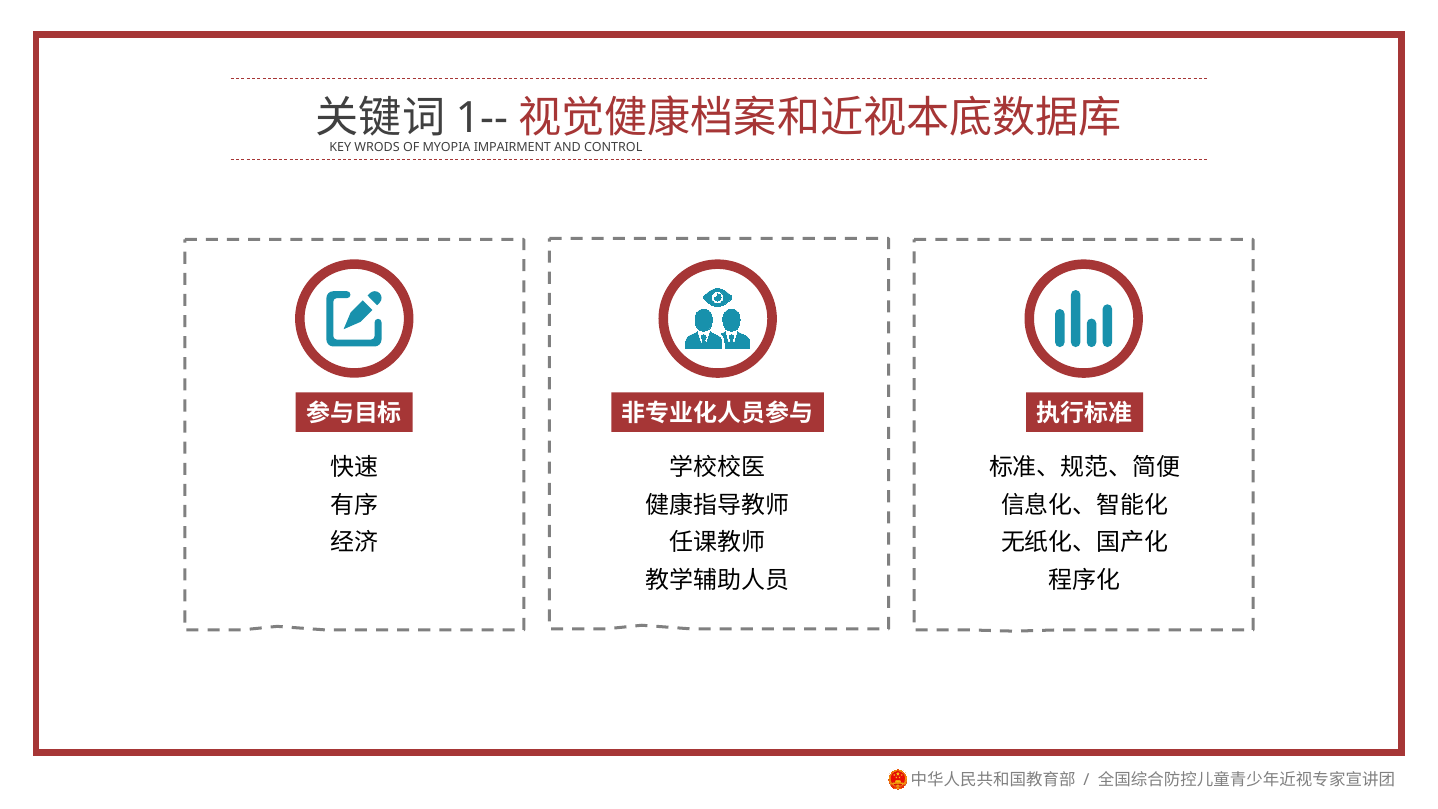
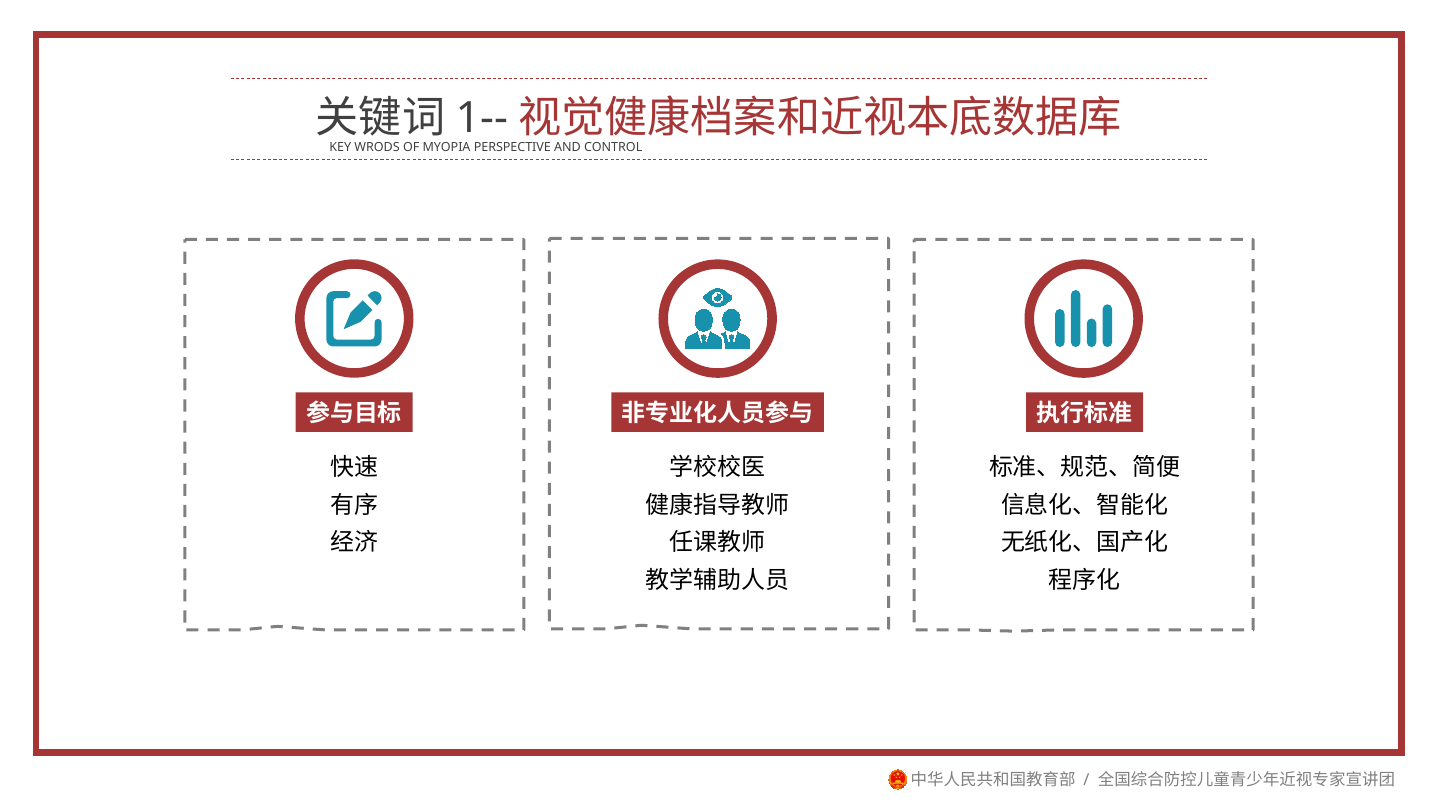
IMPAIRMENT: IMPAIRMENT -> PERSPECTIVE (512, 147)
